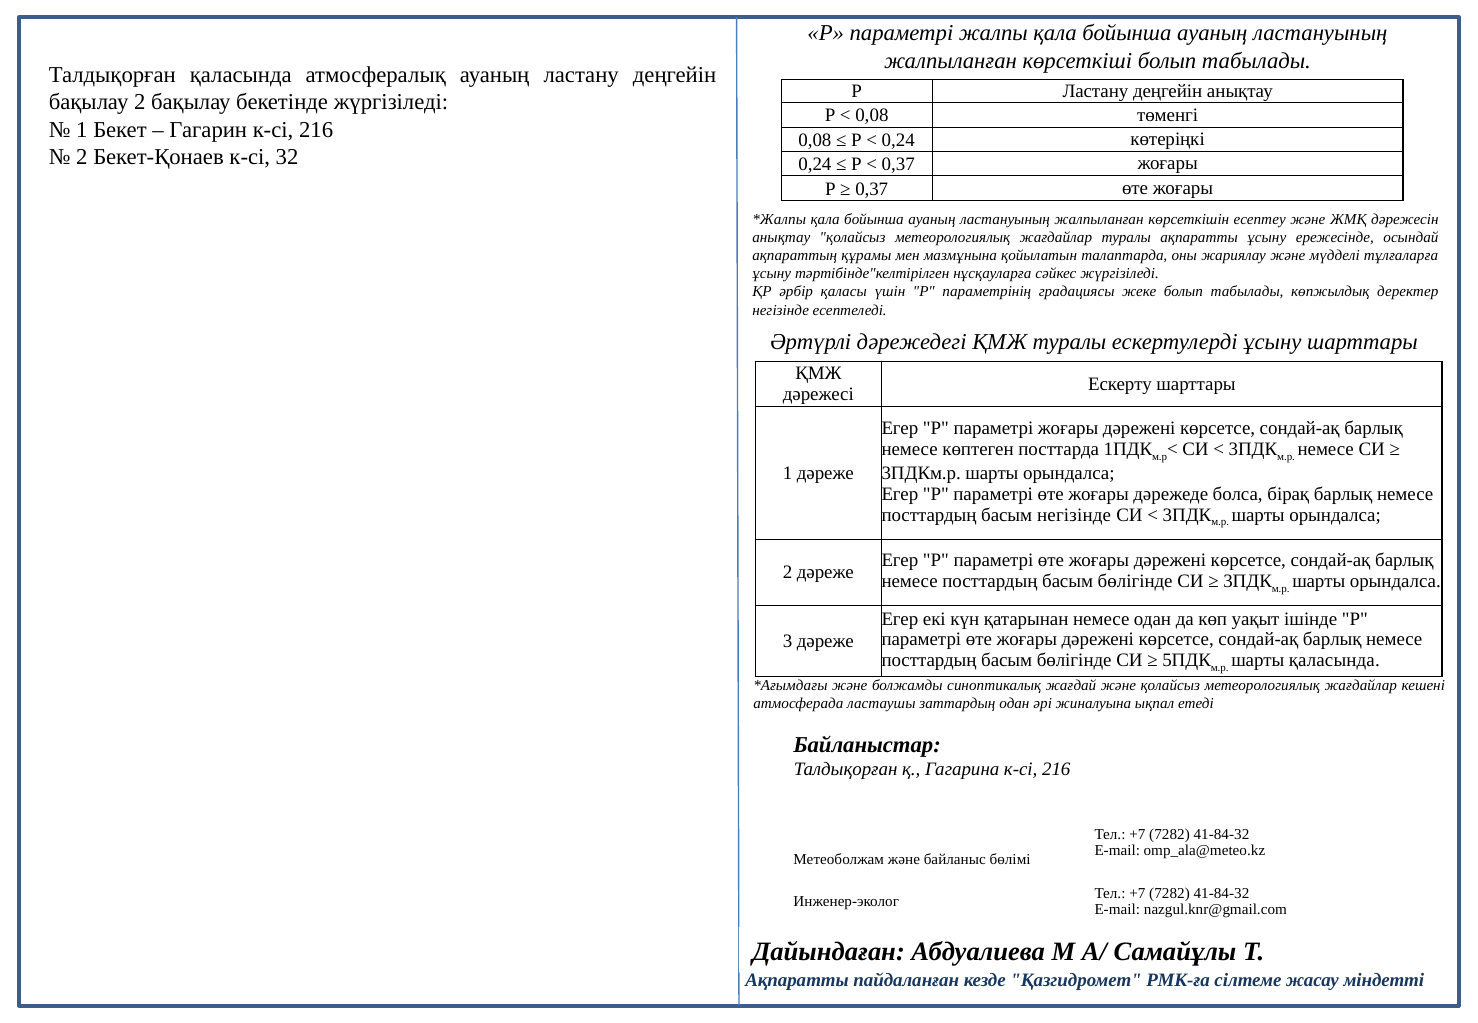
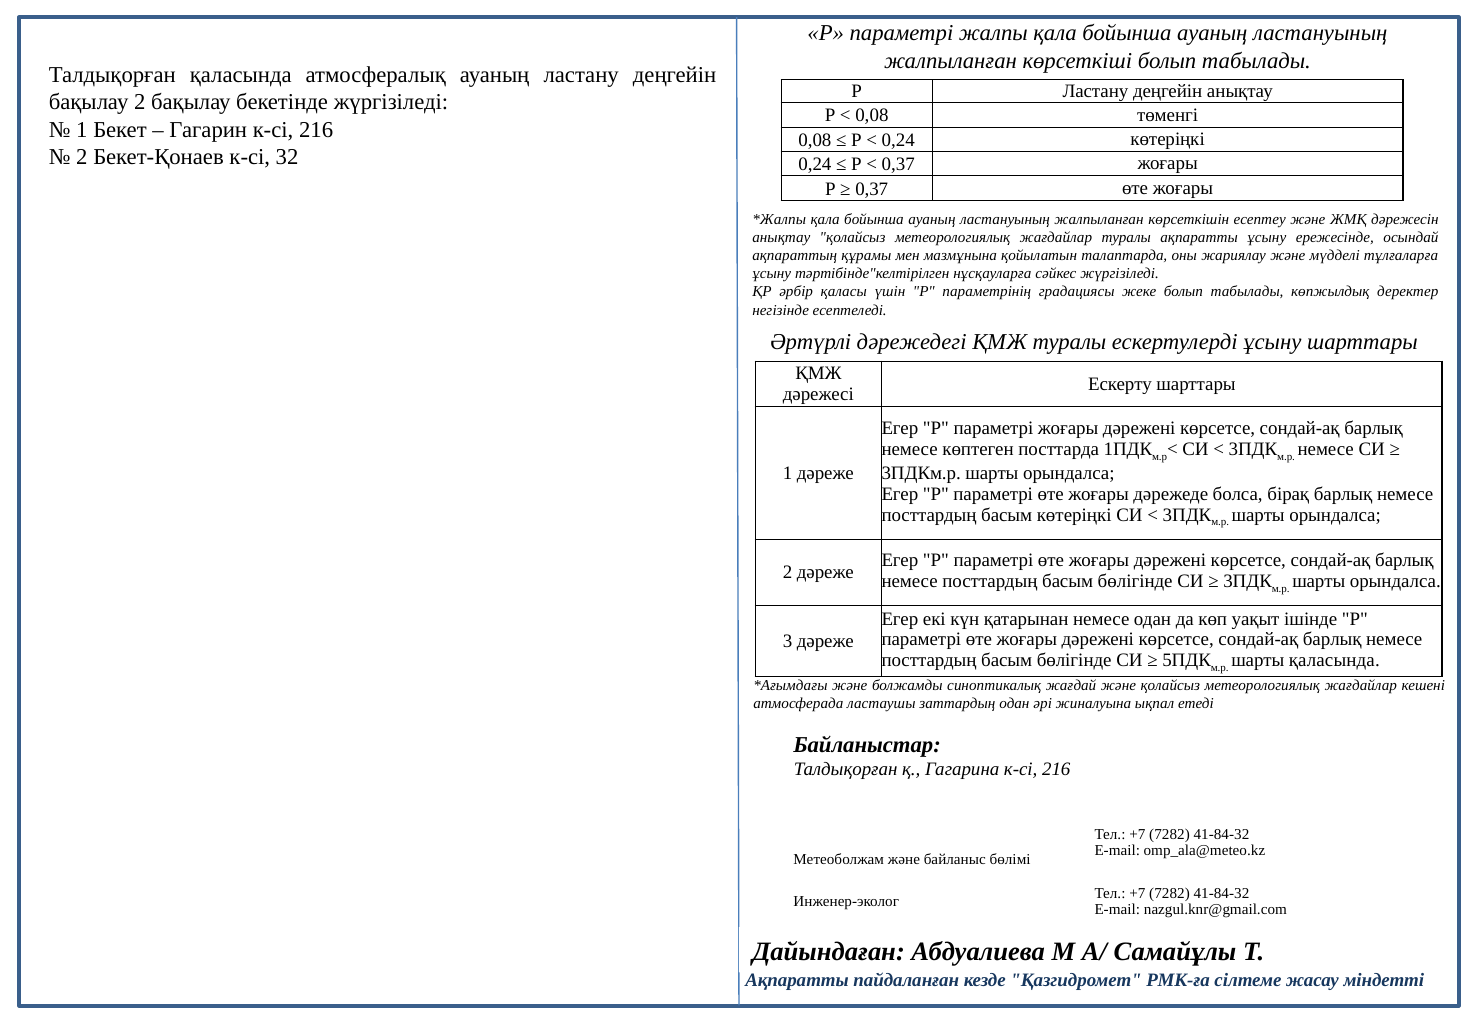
басым негізінде: негізінде -> көтеріңкі (1074, 515)
